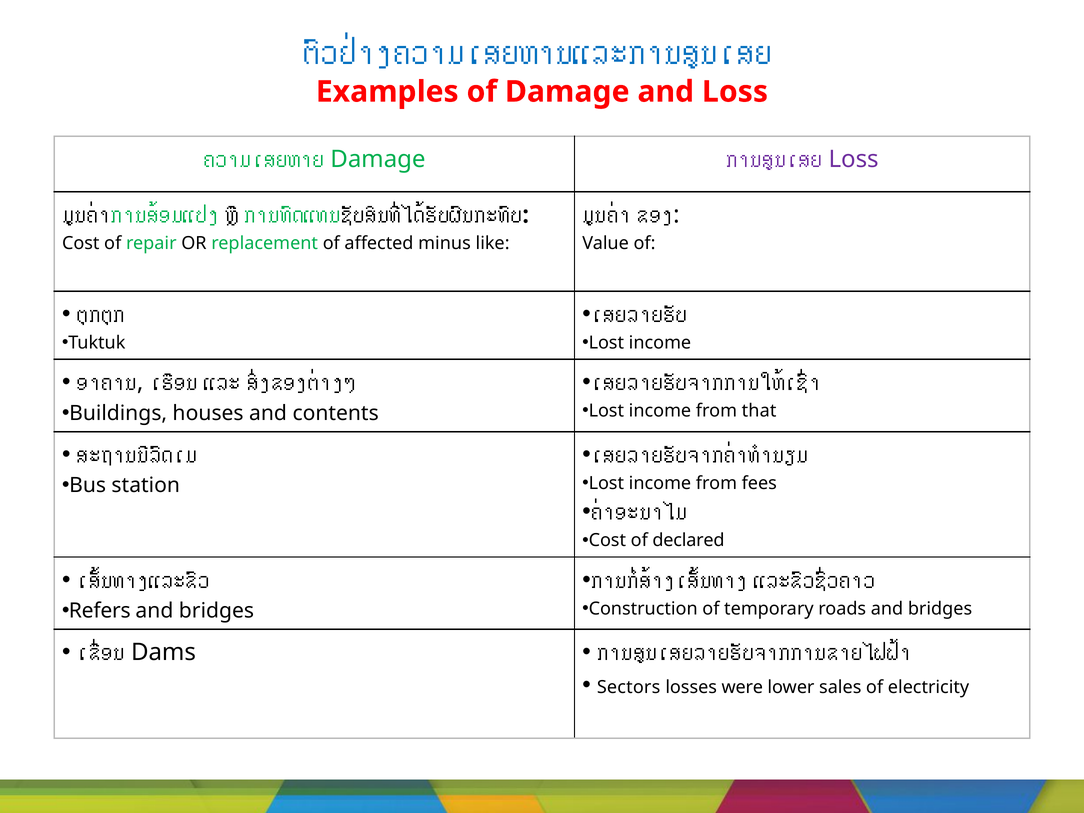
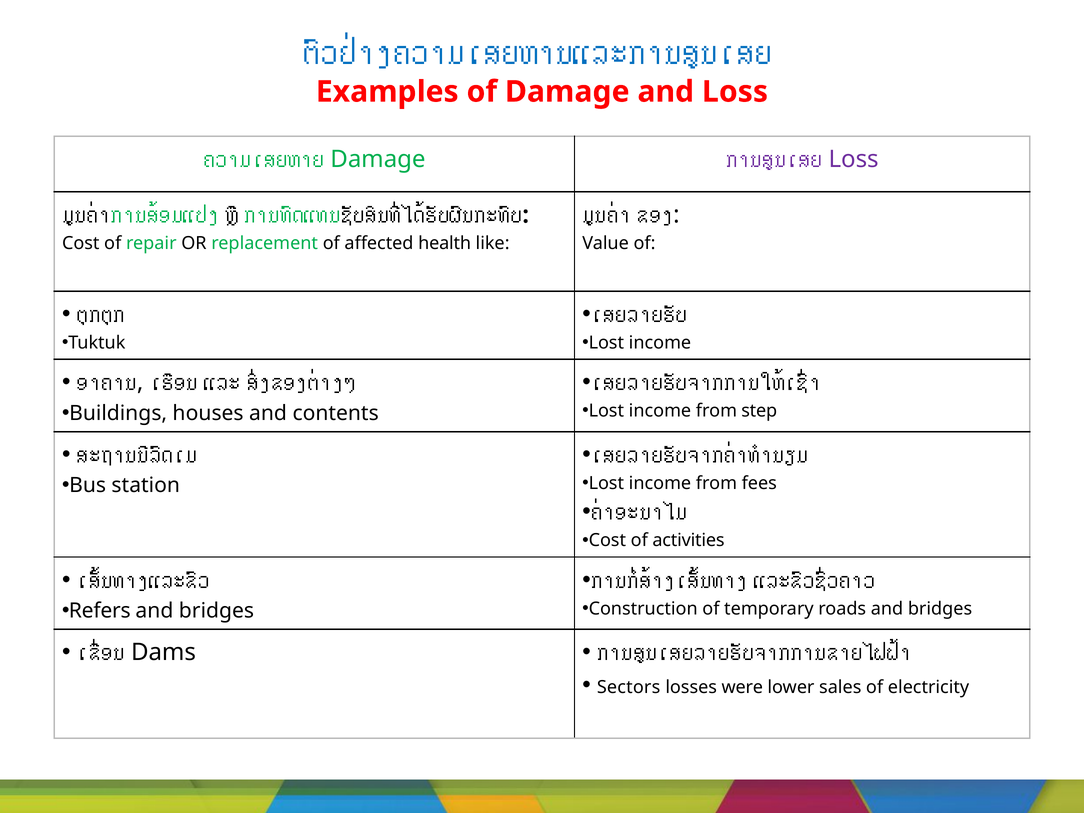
minus: minus -> health (445, 243)
that: that -> step (759, 411)
declared: declared -> activities (688, 540)
